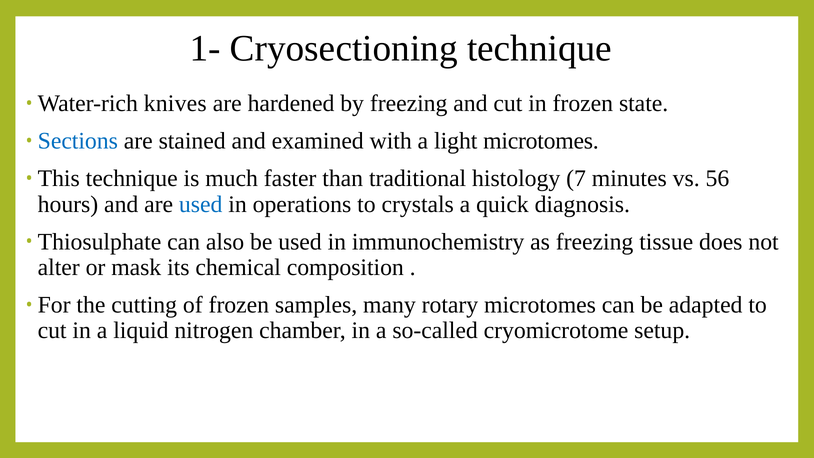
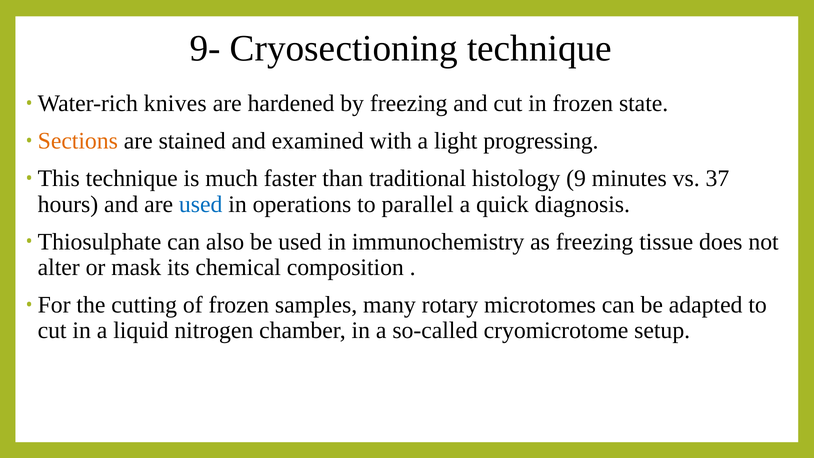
1-: 1- -> 9- (205, 48)
Sections colour: blue -> orange (78, 141)
light microtomes: microtomes -> progressing (541, 141)
7: 7 -> 9 (576, 178)
56: 56 -> 37 (717, 178)
crystals: crystals -> parallel (418, 204)
